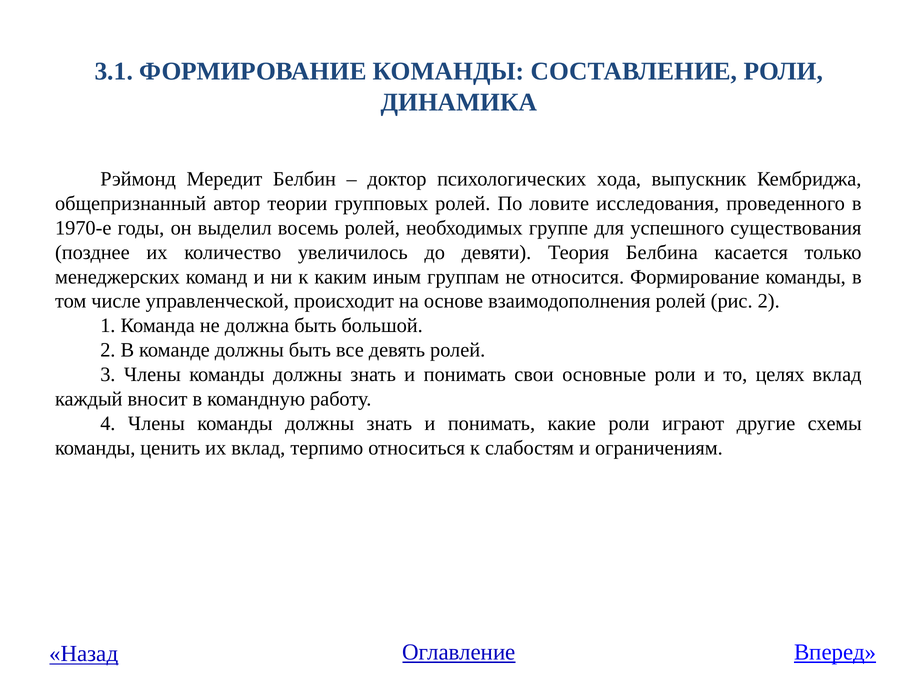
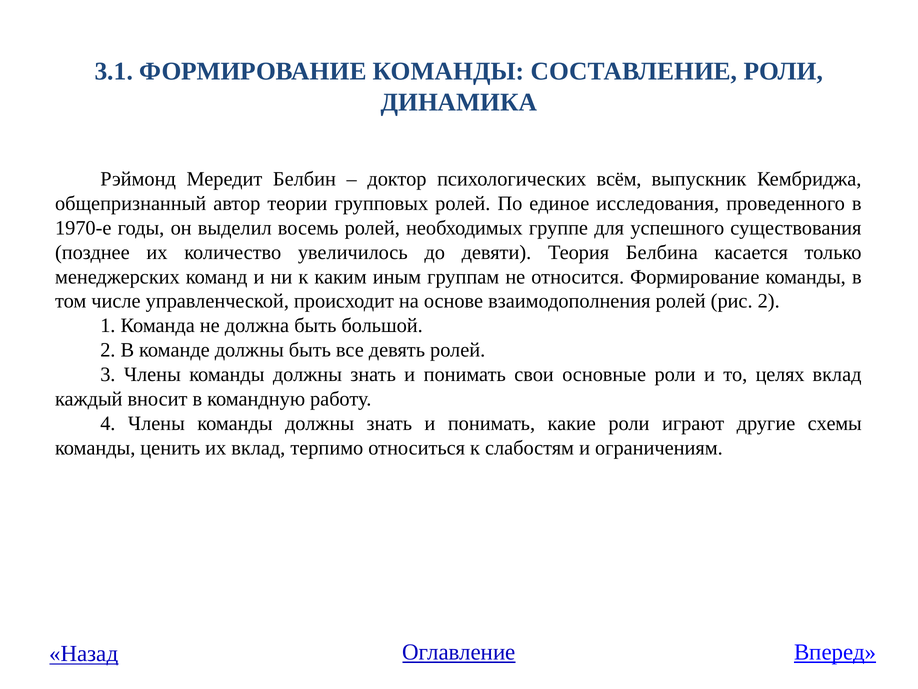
хода: хода -> всём (619, 179)
ловите: ловите -> единое (559, 203)
